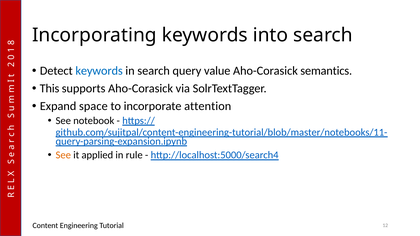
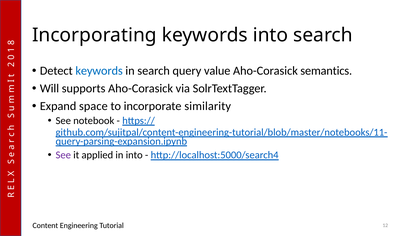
This: This -> Will (49, 89)
attention: attention -> similarity (208, 106)
See colour: orange -> purple (63, 155)
in rule: rule -> into (134, 155)
